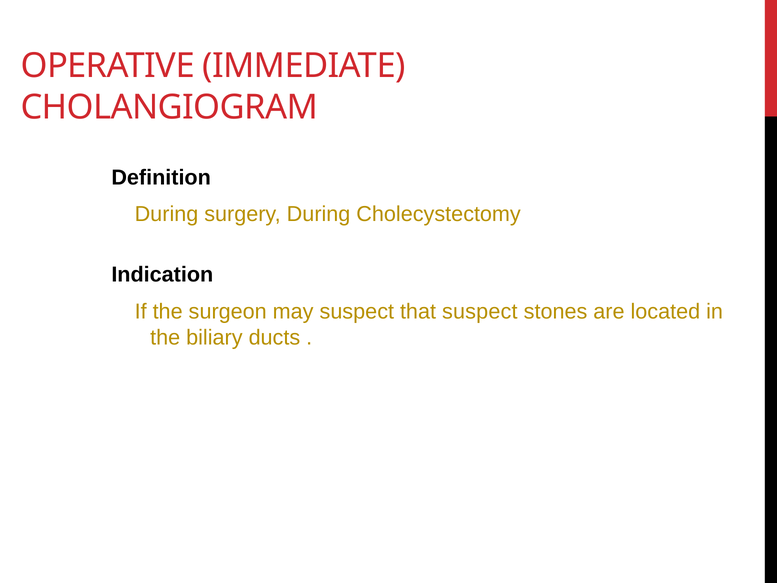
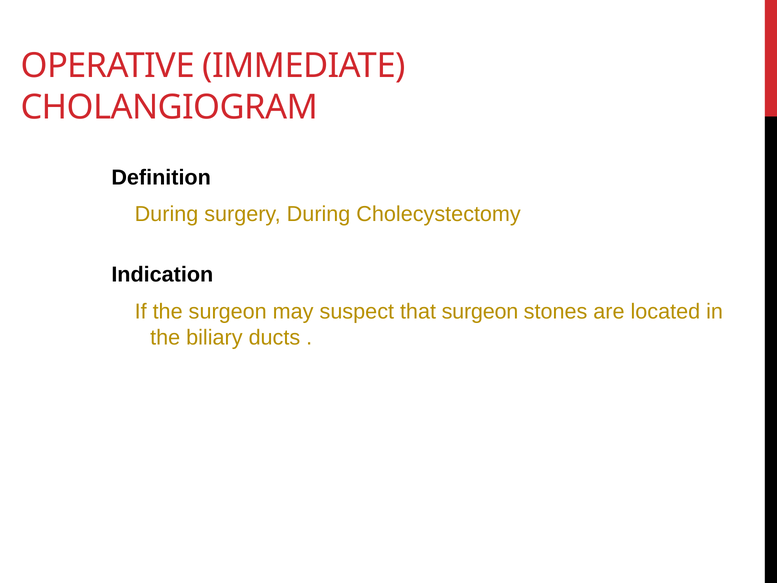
that suspect: suspect -> surgeon (480, 311)
